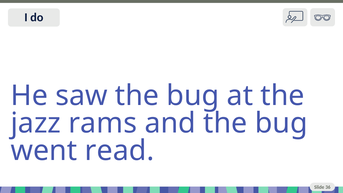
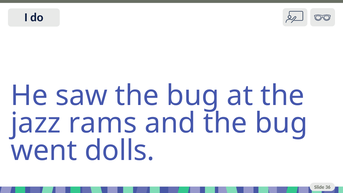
read: read -> dolls (120, 151)
